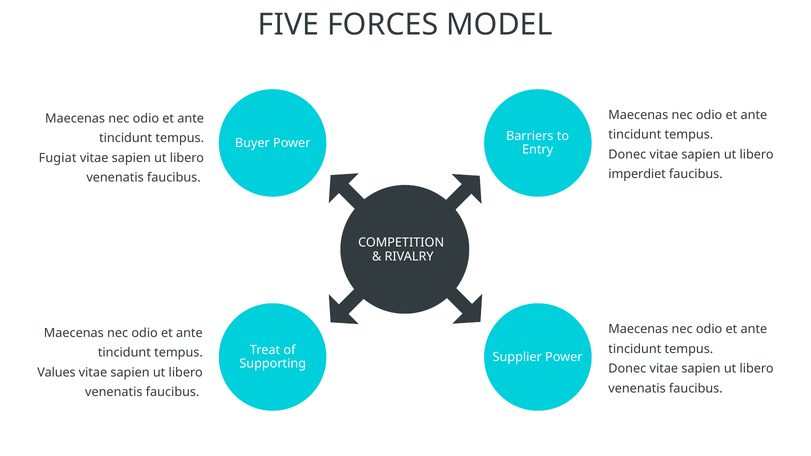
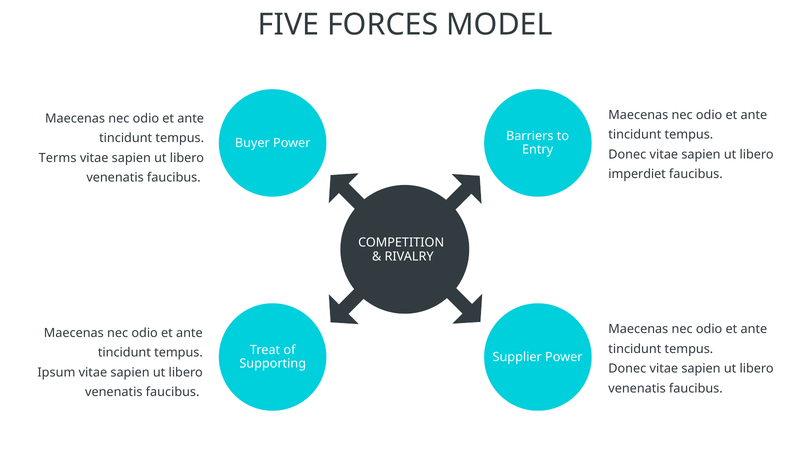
Fugiat: Fugiat -> Terms (58, 158)
Values: Values -> Ipsum (56, 373)
